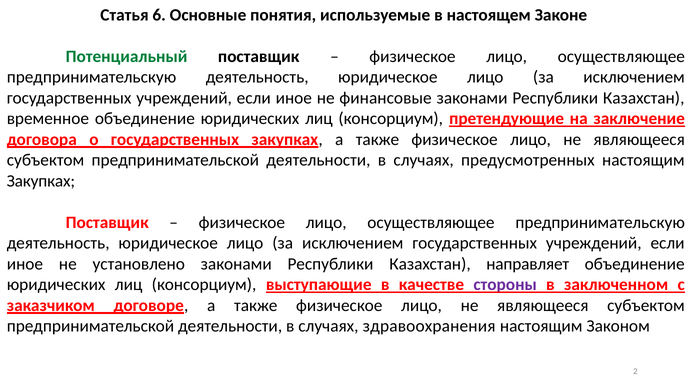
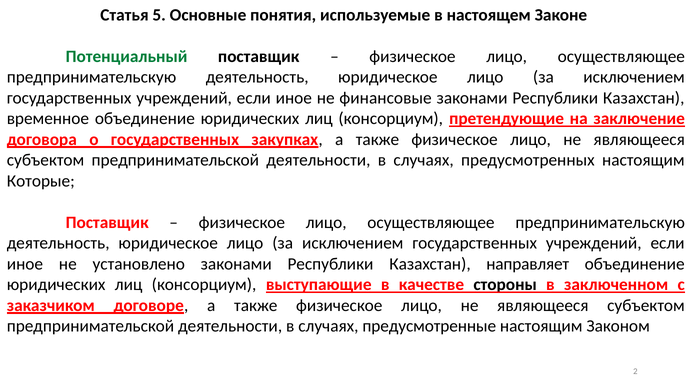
6: 6 -> 5 (159, 15)
Закупках: Закупках -> Которые (41, 181)
стороны colour: purple -> black (505, 285)
здравоохранения: здравоохранения -> предусмотренные (429, 326)
